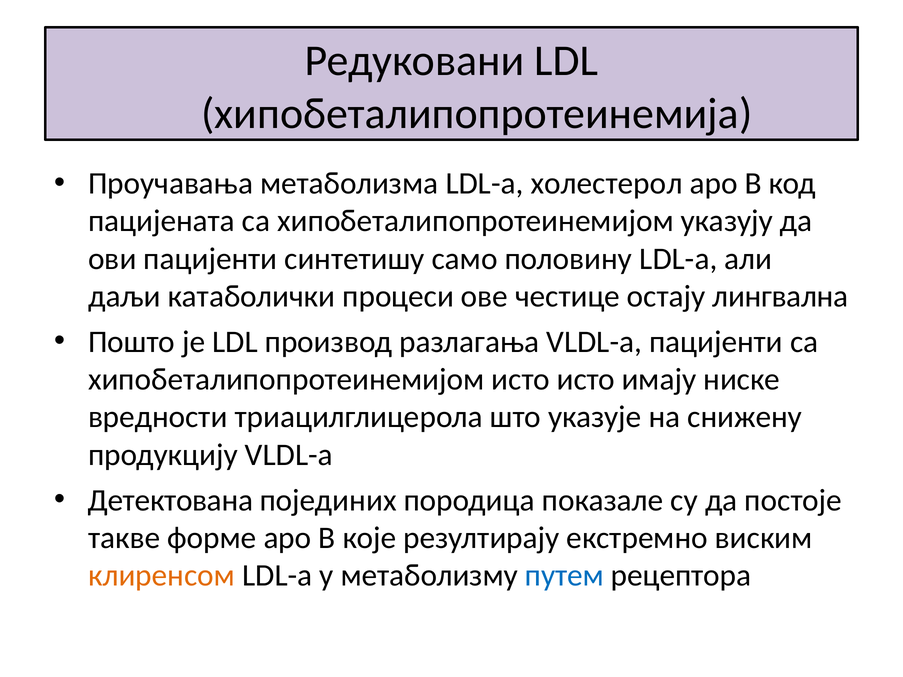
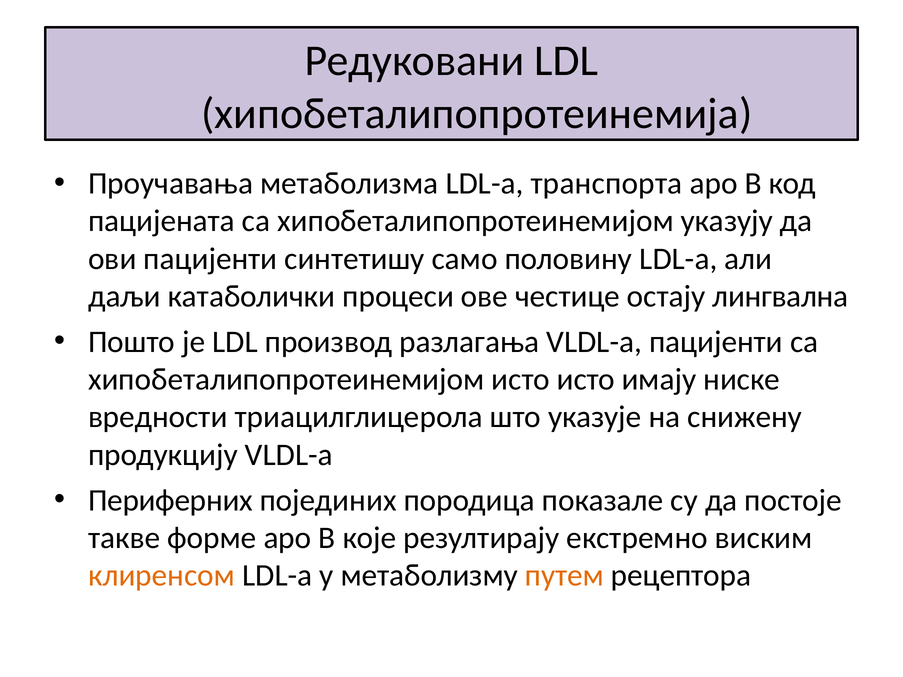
холестерол: холестерол -> транспорта (606, 184)
Детектована: Детектована -> Периферних (170, 501)
путем colour: blue -> orange (564, 576)
